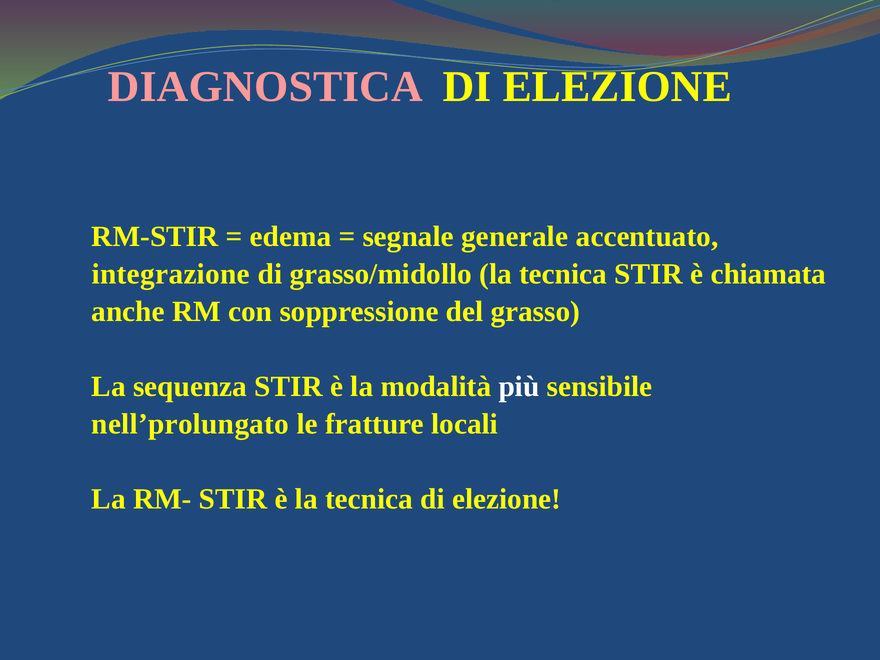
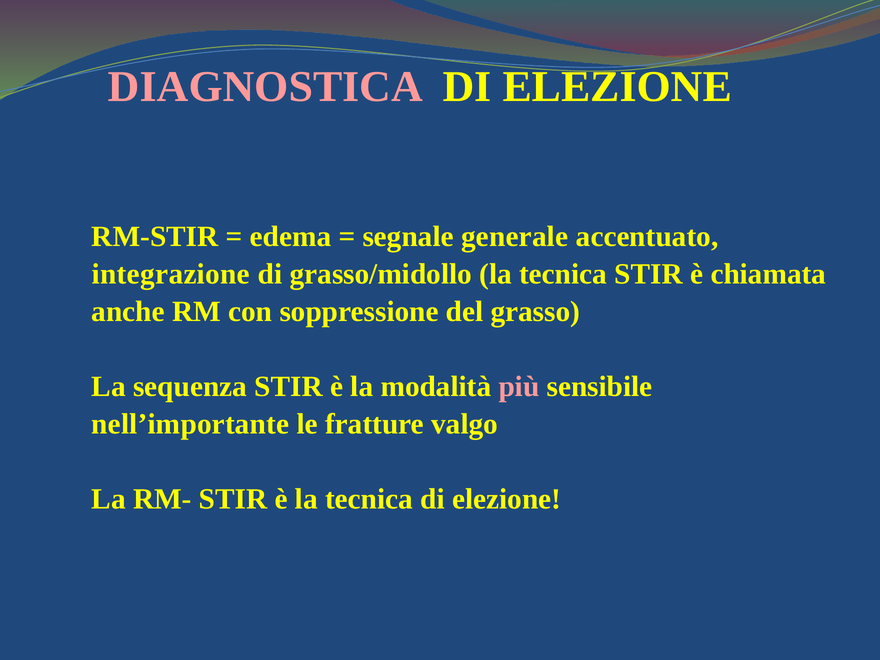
più colour: white -> pink (519, 386)
nell’prolungato: nell’prolungato -> nell’importante (190, 424)
locali: locali -> valgo (465, 424)
